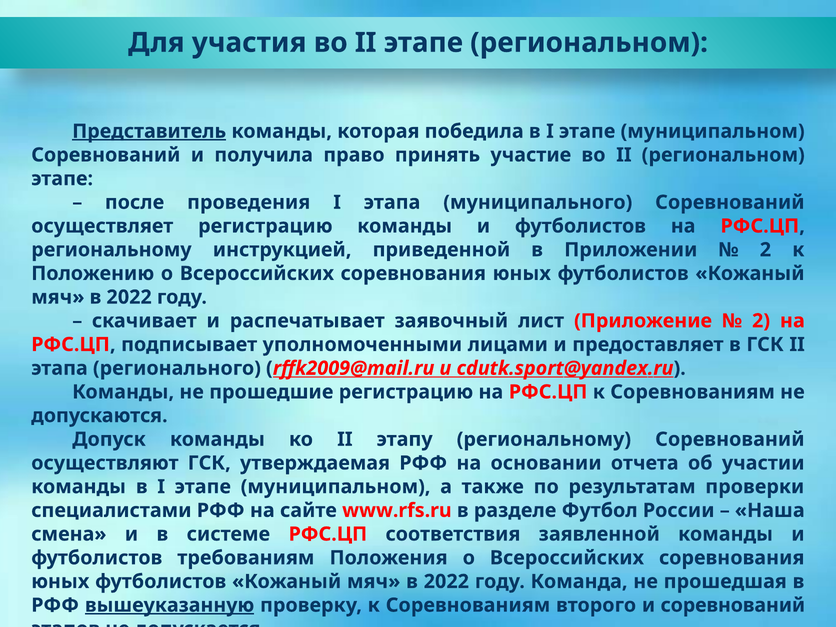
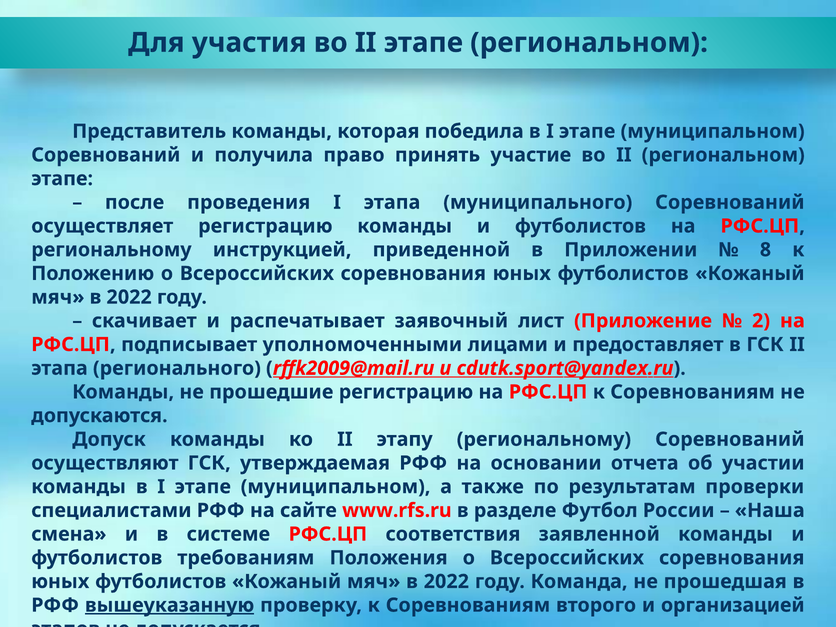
Представитель underline: present -> none (149, 131)
2: 2 -> 8 (765, 250)
и соревнований: соревнований -> организацией (733, 605)
